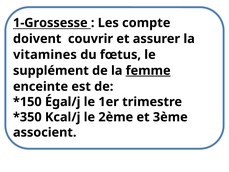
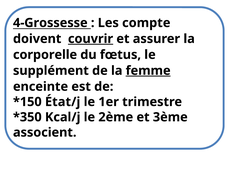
1-Grossesse: 1-Grossesse -> 4-Grossesse (50, 23)
couvrir underline: none -> present (91, 39)
vitamines: vitamines -> corporelle (45, 55)
Égal/j: Égal/j -> État/j (63, 102)
